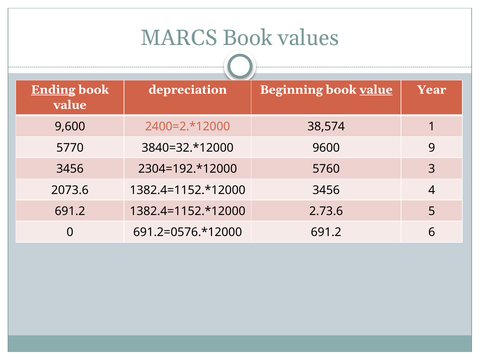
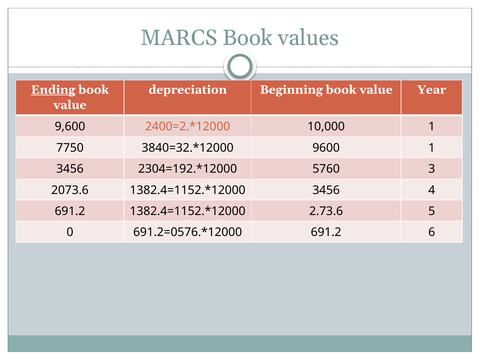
value underline: present -> none (376, 90)
38,574: 38,574 -> 10,000 (326, 127)
5770: 5770 -> 7750 (70, 148)
9600 9: 9 -> 1 (432, 148)
